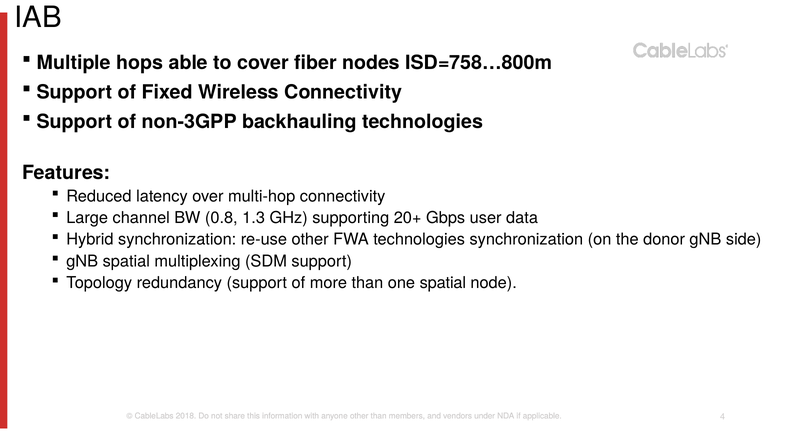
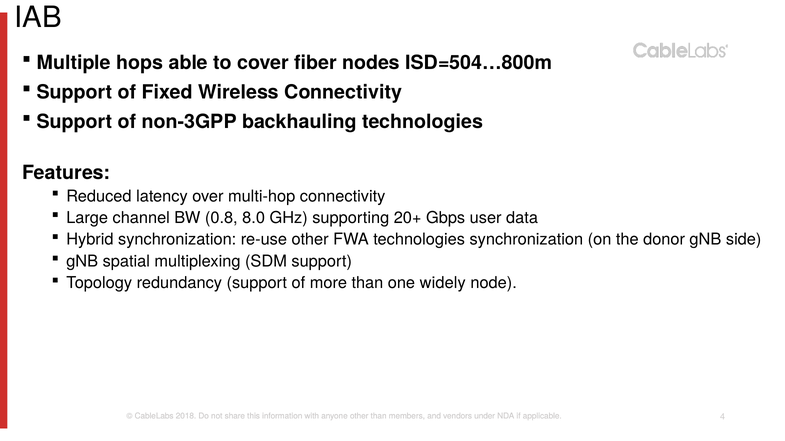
ISD=758…800m: ISD=758…800m -> ISD=504…800m (479, 63)
1.3: 1.3 -> 8.0 (254, 218)
one spatial: spatial -> widely (443, 283)
